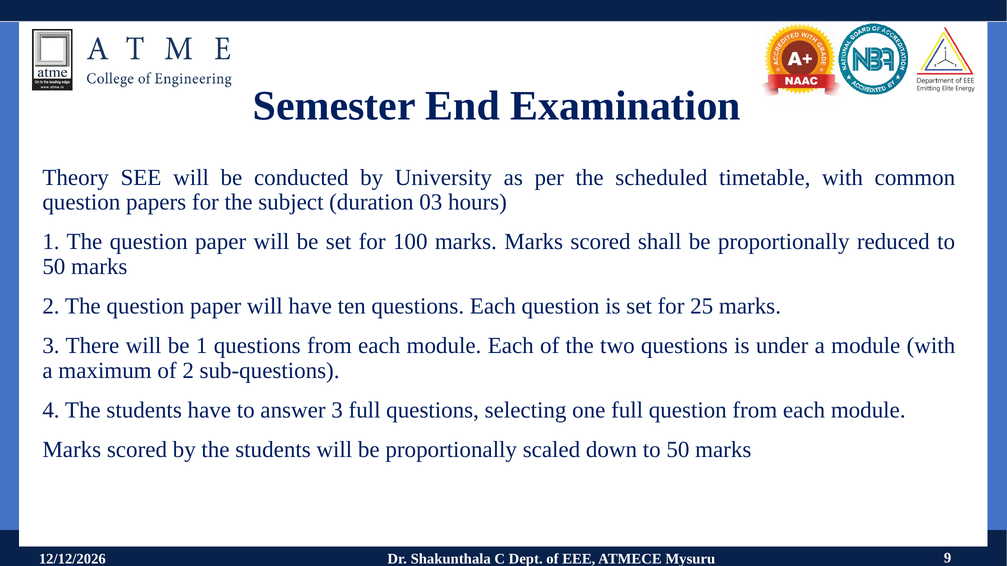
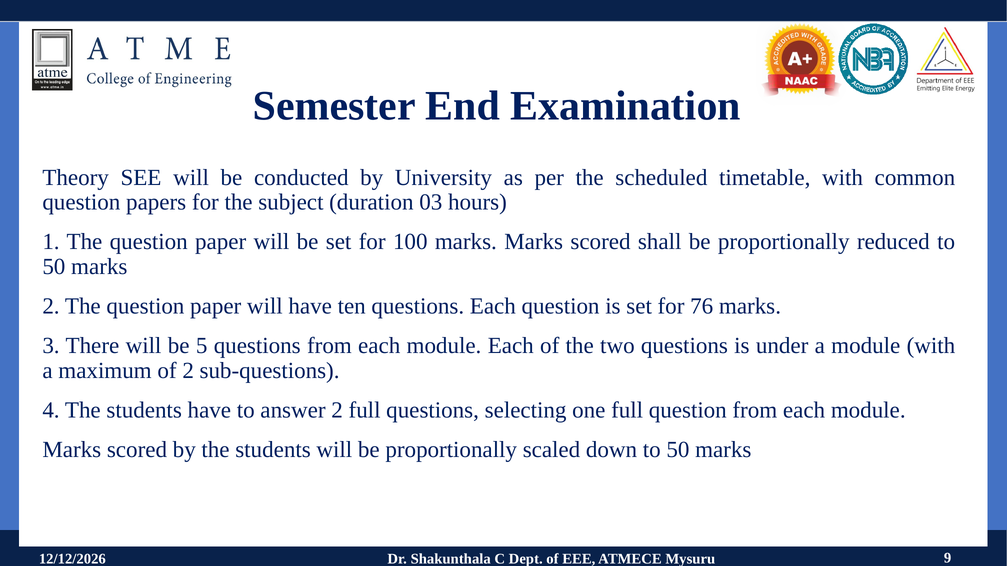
25: 25 -> 76 (702, 306)
be 1: 1 -> 5 (202, 346)
answer 3: 3 -> 2 (337, 411)
